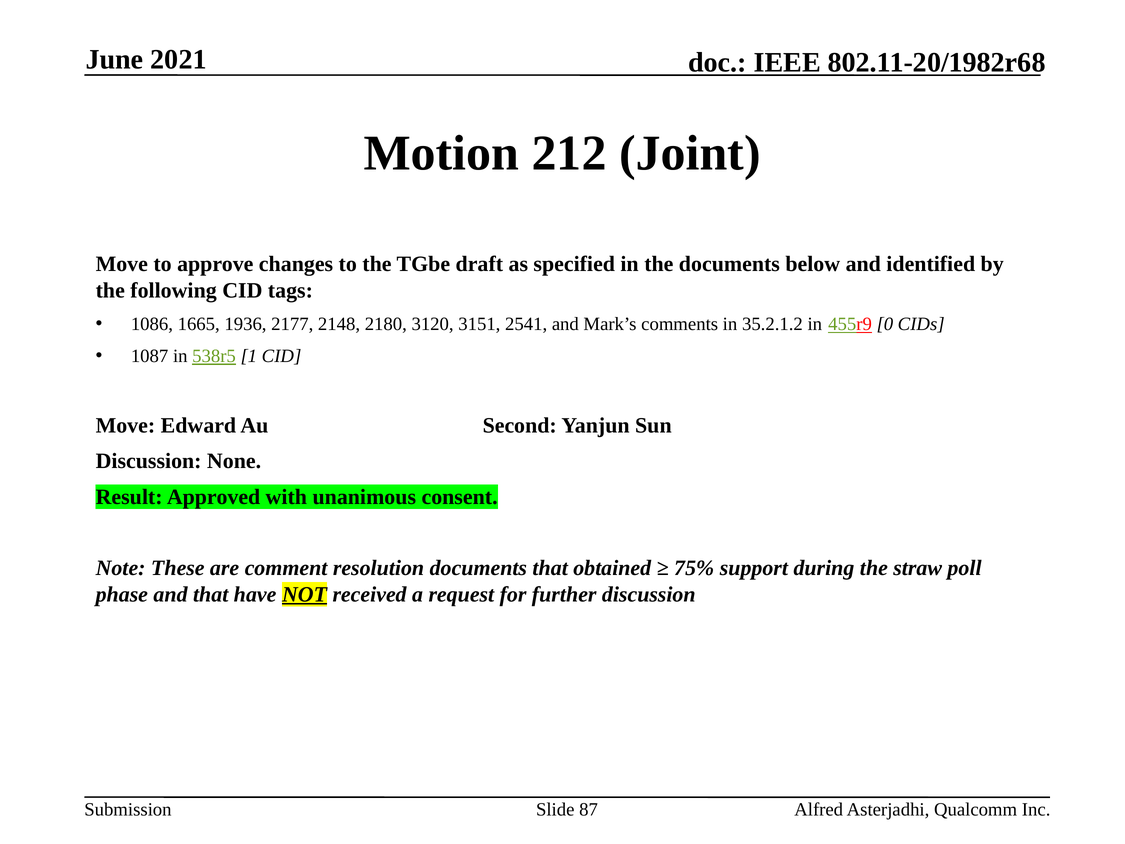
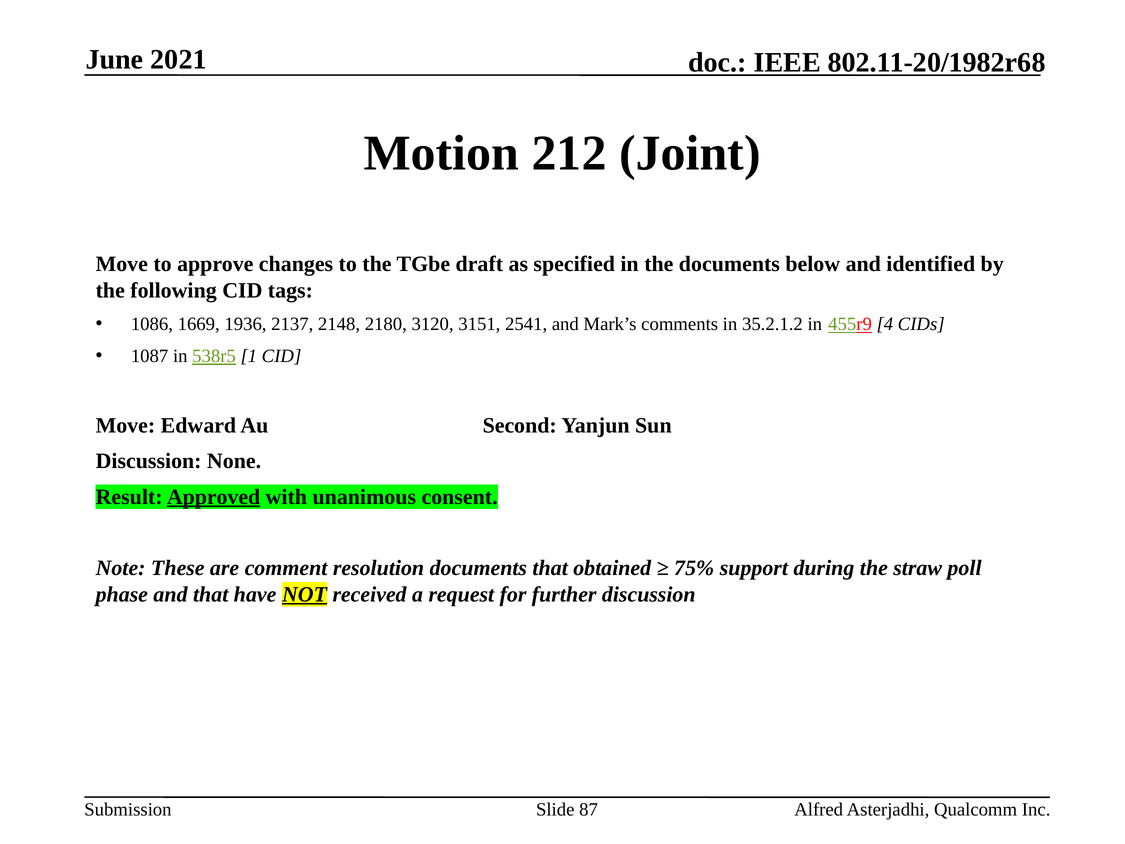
1665: 1665 -> 1669 (199, 324)
2177: 2177 -> 2137 (292, 324)
0: 0 -> 4 (885, 324)
Approved underline: none -> present (214, 497)
